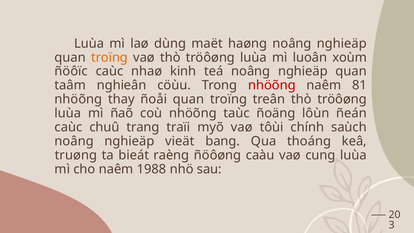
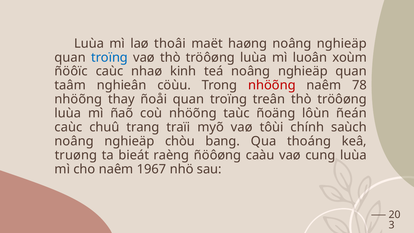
dùng: dùng -> thoâi (170, 43)
troïng colour: orange -> blue (110, 57)
81: 81 -> 78 (359, 85)
vieät: vieät -> chòu (180, 141)
1988: 1988 -> 1967 (152, 169)
